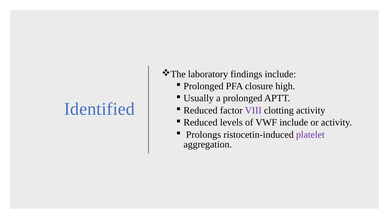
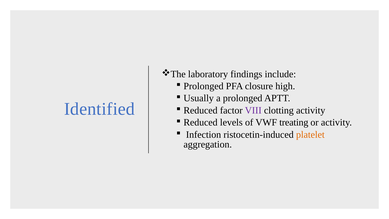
VWF include: include -> treating (294, 122)
Prolongs: Prolongs -> Infection (204, 135)
platelet colour: purple -> orange (310, 135)
